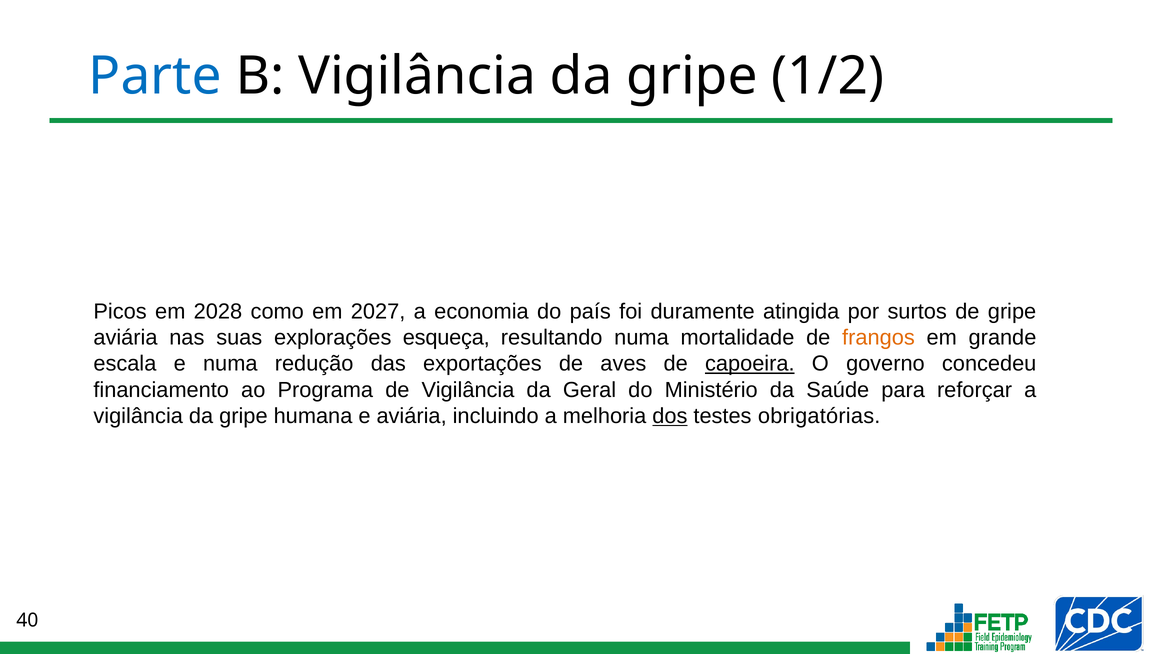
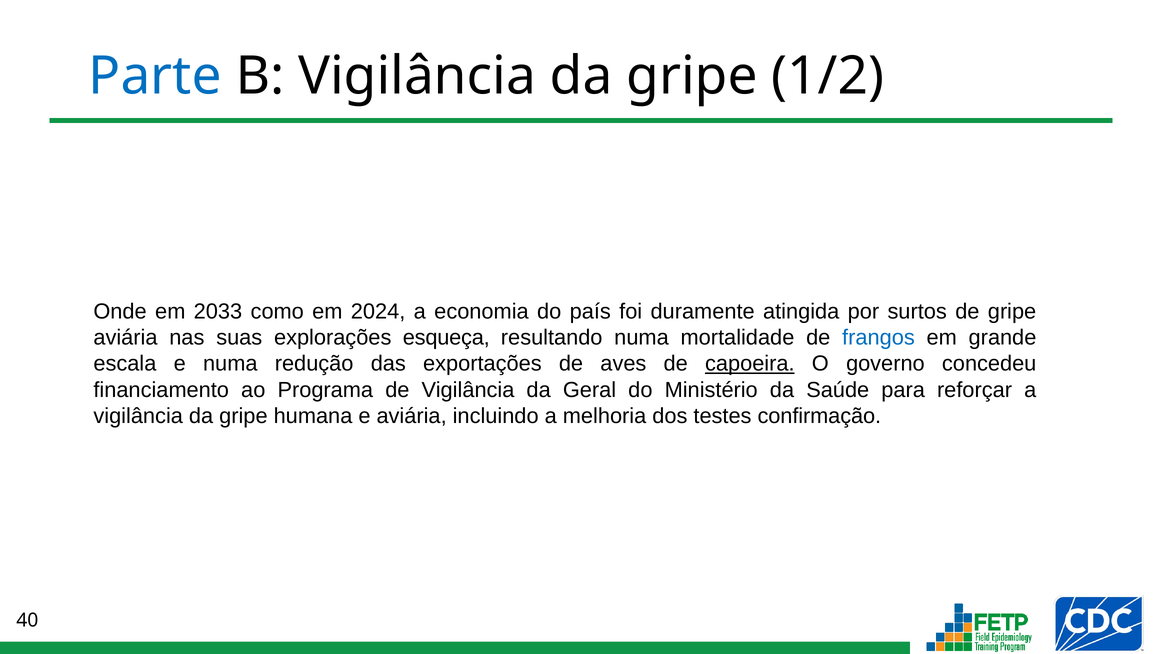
Picos: Picos -> Onde (120, 311)
2028: 2028 -> 2033 (218, 311)
2027: 2027 -> 2024 (378, 311)
frangos colour: orange -> blue (878, 337)
dos underline: present -> none (670, 416)
obrigatórias: obrigatórias -> confirmação (819, 416)
